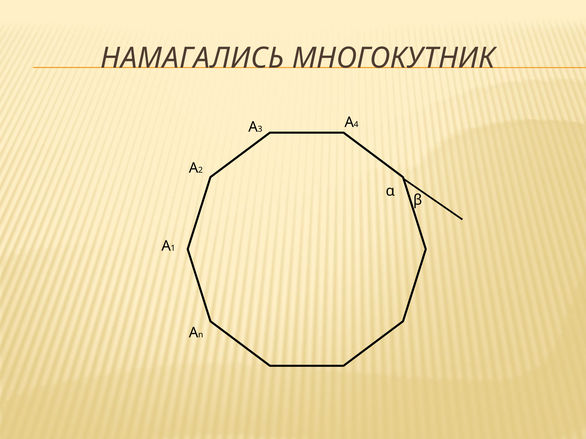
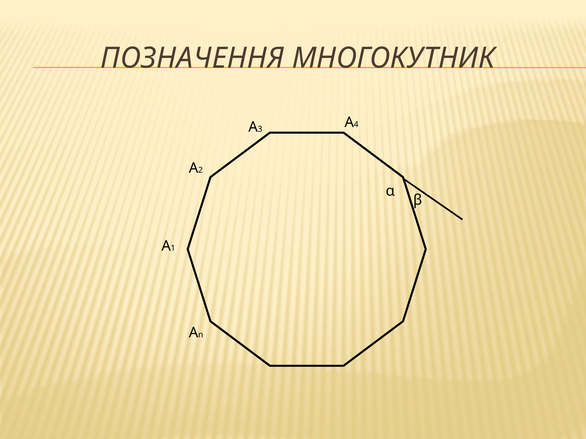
НАМАГАЛИСЬ: НАМАГАЛИСЬ -> ПОЗНАЧЕННЯ (192, 58)
